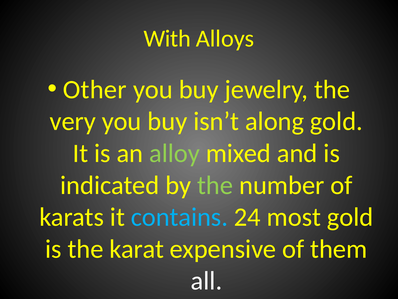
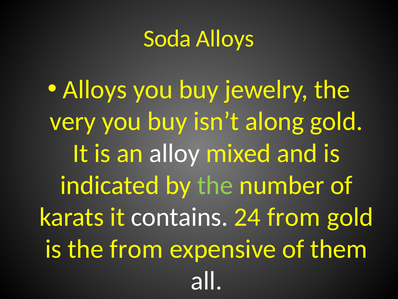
With: With -> Soda (167, 39)
Other: Other -> Alloys (95, 89)
alloy colour: light green -> white (174, 153)
contains colour: light blue -> white (179, 217)
24 most: most -> from (294, 217)
the karat: karat -> from (136, 249)
